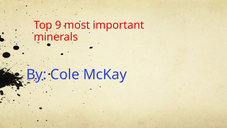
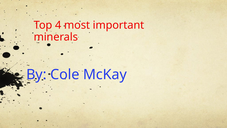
9: 9 -> 4 (58, 25)
